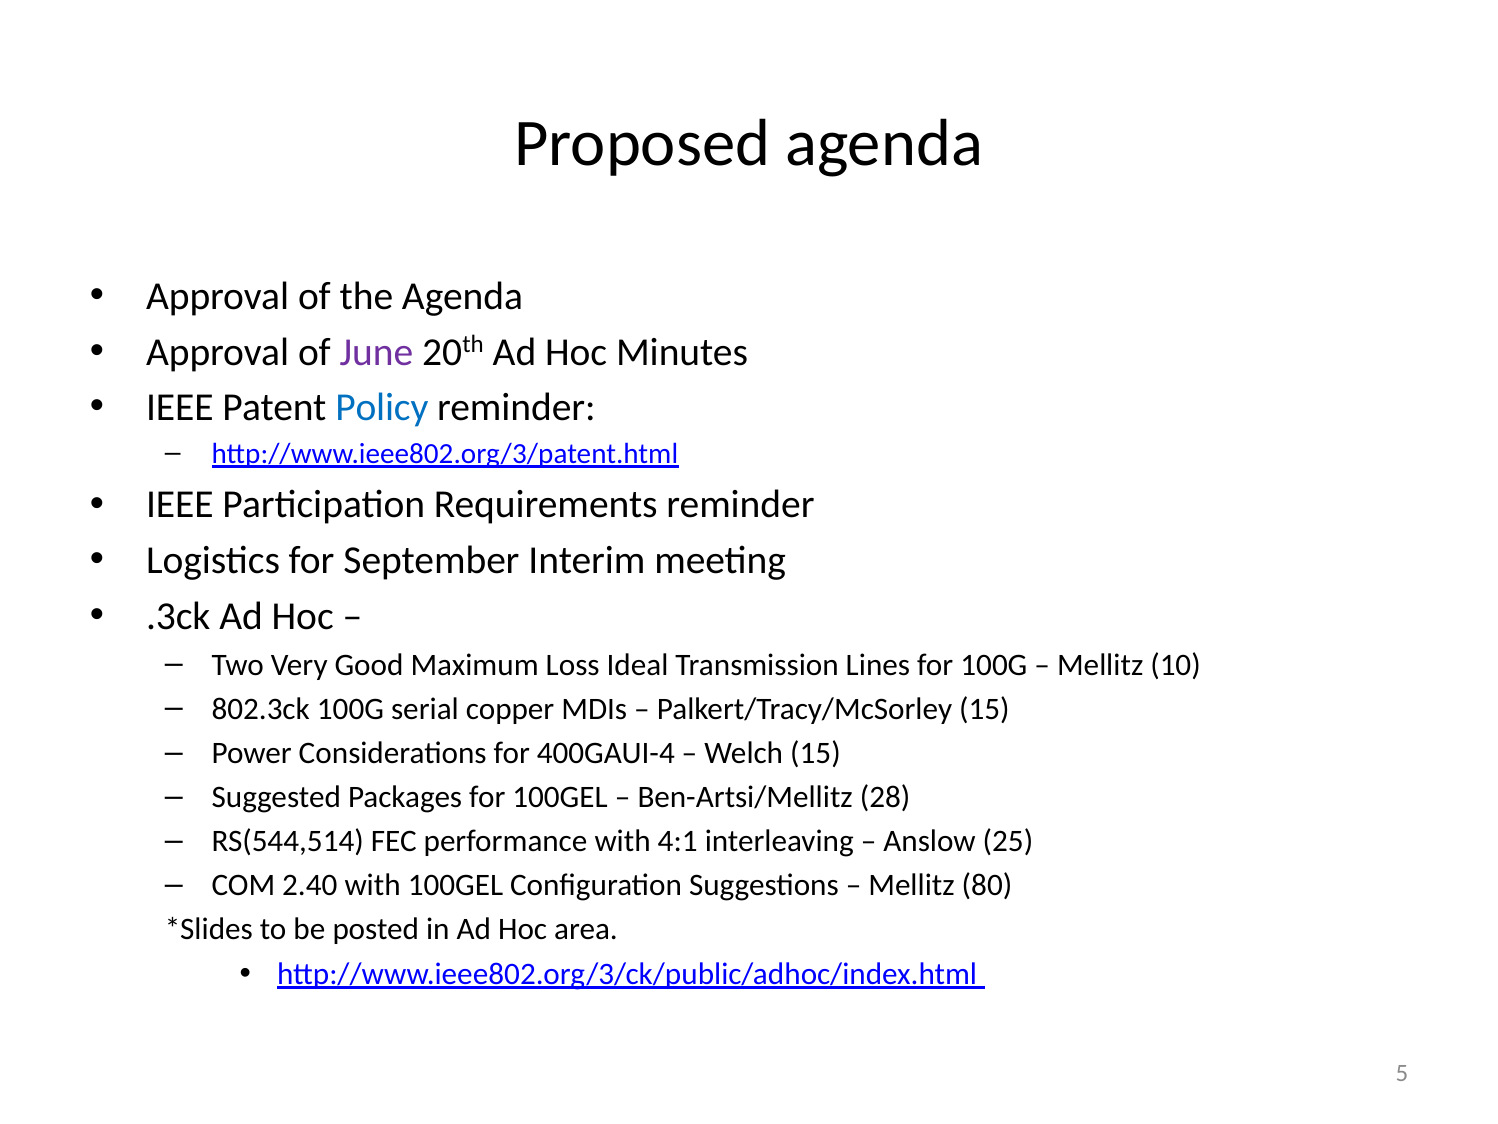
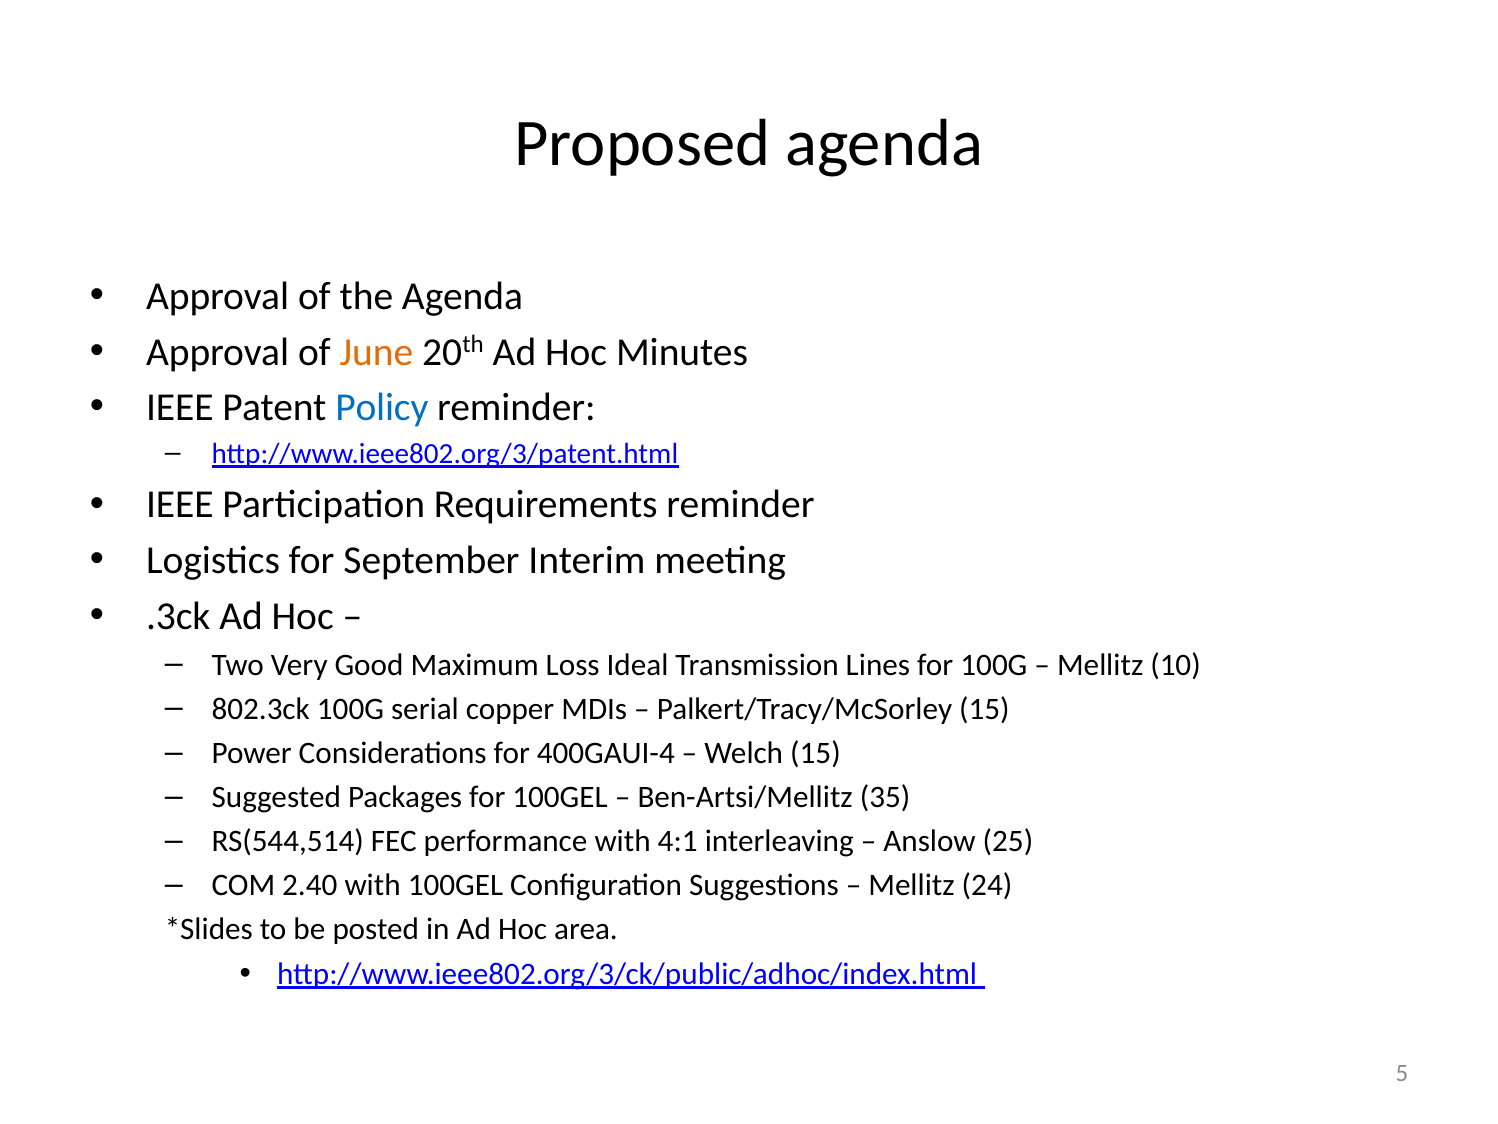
June colour: purple -> orange (376, 352)
28: 28 -> 35 (885, 797)
80: 80 -> 24 (987, 885)
